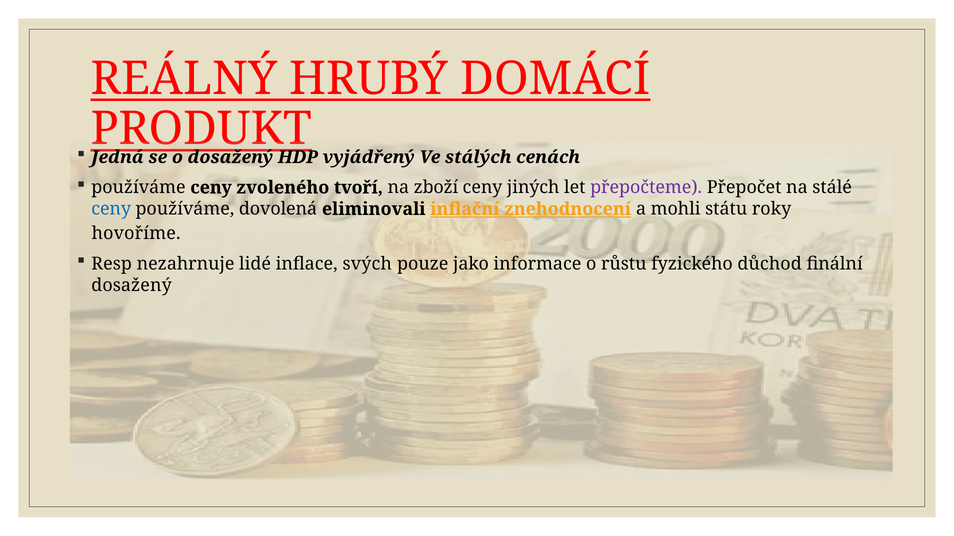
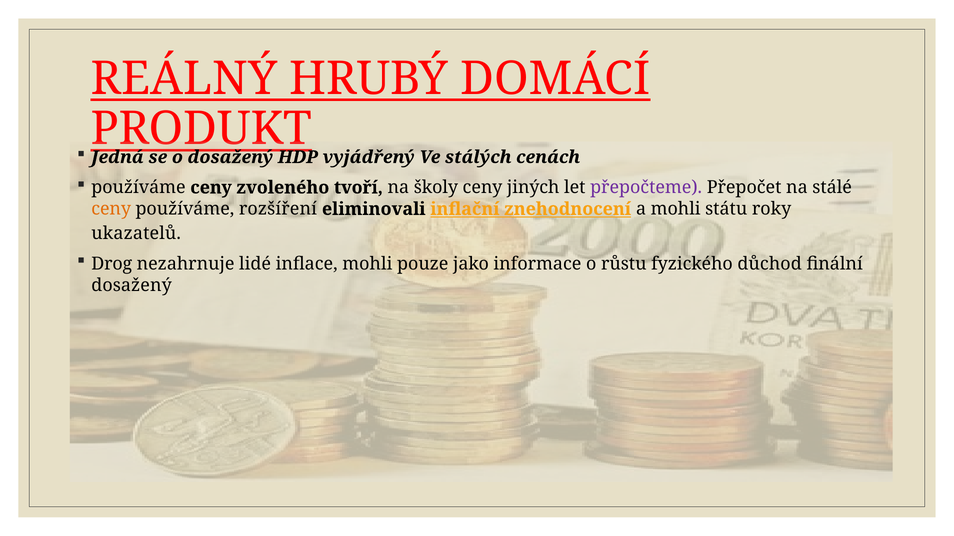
zboží: zboží -> školy (436, 188)
ceny colour: blue -> orange (111, 209)
dovolená: dovolená -> rozšíření (278, 209)
hovoříme: hovoříme -> ukazatelů (136, 234)
Resp: Resp -> Drog (112, 264)
inflace svých: svých -> mohli (367, 264)
